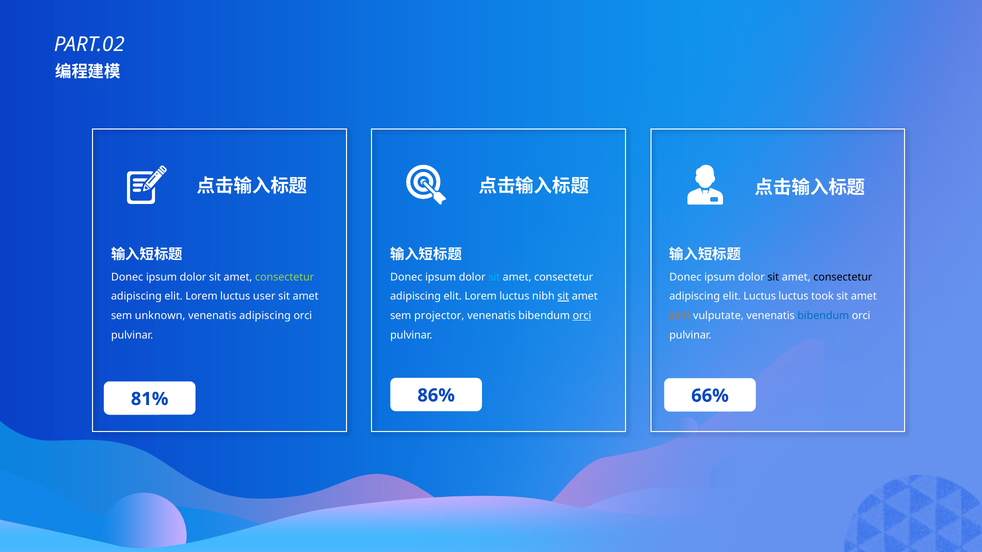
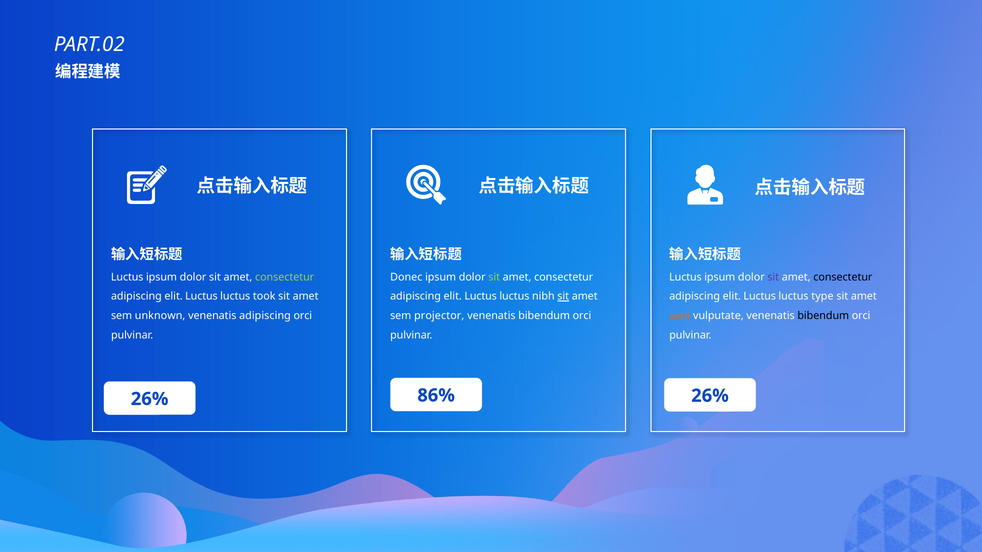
Donec: Donec -> Luctus (127, 277)
sit colour: light blue -> light green (494, 277)
Donec: Donec -> Luctus (685, 277)
sit colour: black -> purple (773, 277)
Lorem: Lorem -> Luctus (201, 297)
user: user -> took (264, 297)
Lorem: Lorem -> Luctus (481, 297)
took: took -> type (822, 297)
orci underline: present -> none (582, 316)
bibendum colour: blue -> black (823, 316)
81%: 81% -> 26% (150, 399)
86% 66%: 66% -> 26% (710, 396)
